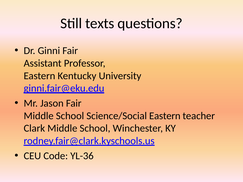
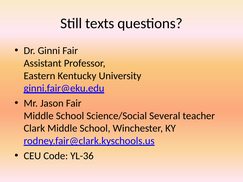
Science/Social Eastern: Eastern -> Several (165, 116)
